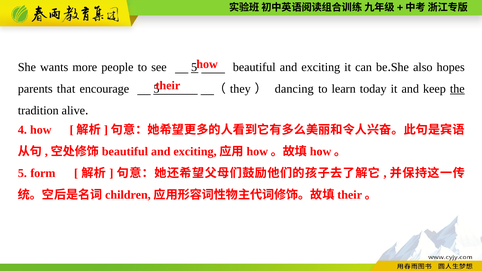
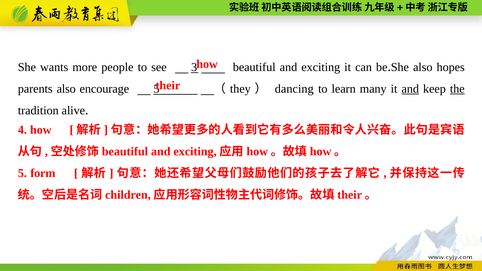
see 5: 5 -> 3 (194, 67)
parents that: that -> also (66, 89)
today: today -> many (373, 89)
and underline: none -> present (410, 89)
